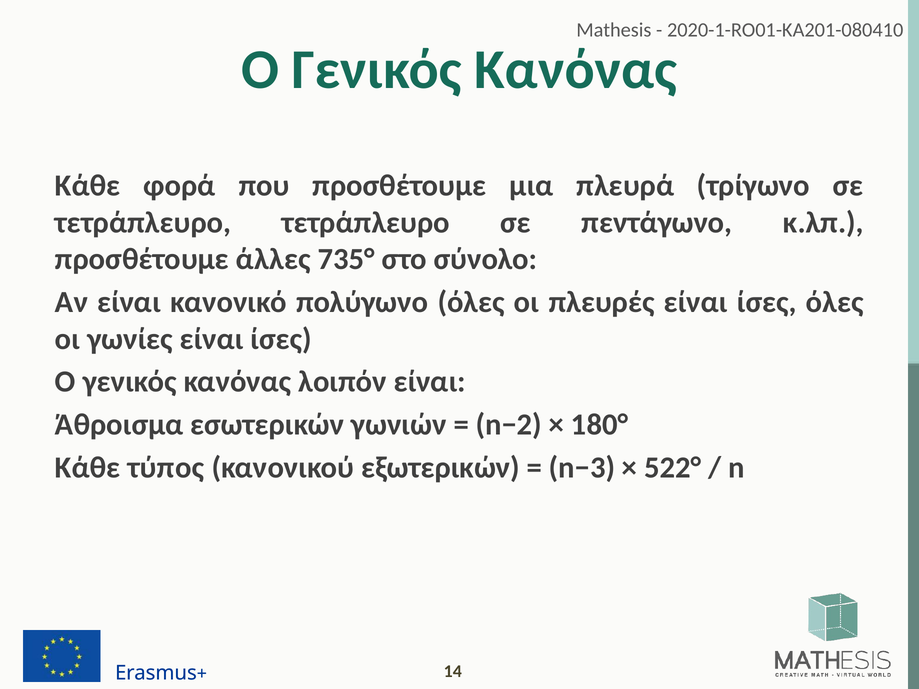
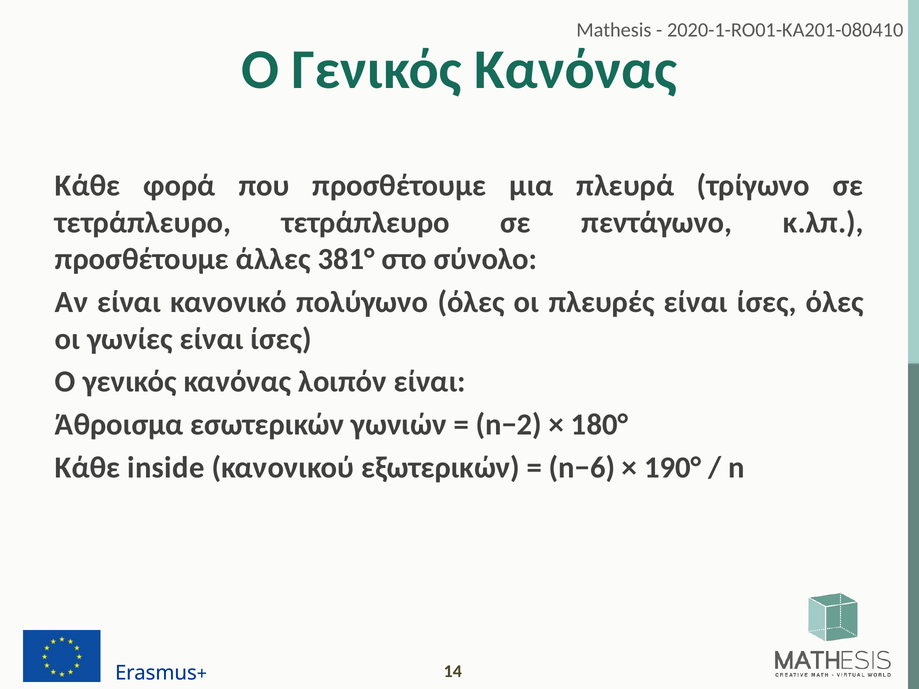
735°: 735° -> 381° (346, 259)
τύπος: τύπος -> inside (166, 468)
n−3: n−3 -> n−6 (582, 468)
522°: 522° -> 190° (673, 468)
